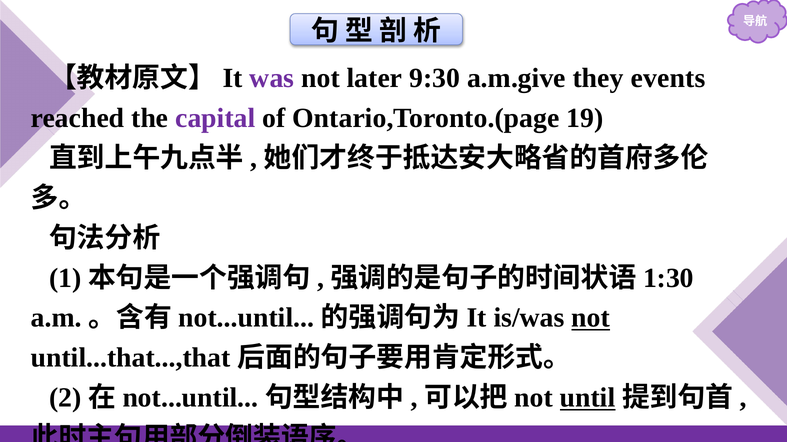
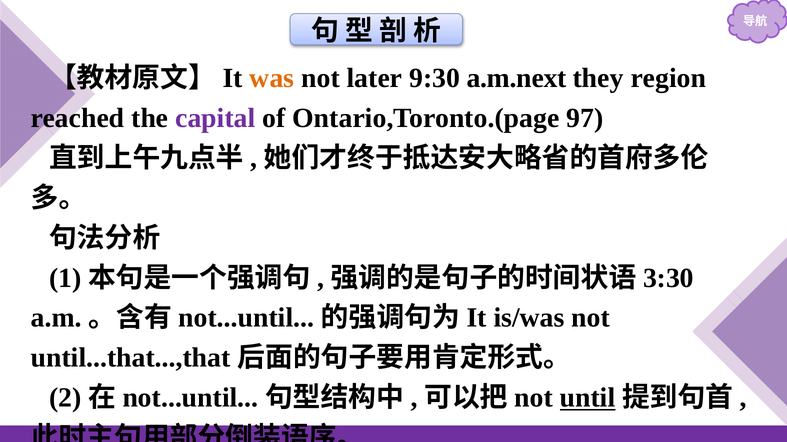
was colour: purple -> orange (272, 78)
a.m.give: a.m.give -> a.m.next (517, 78)
events: events -> region (668, 78)
19: 19 -> 97 (585, 118)
1:30: 1:30 -> 3:30 (668, 278)
not underline: present -> none (591, 318)
